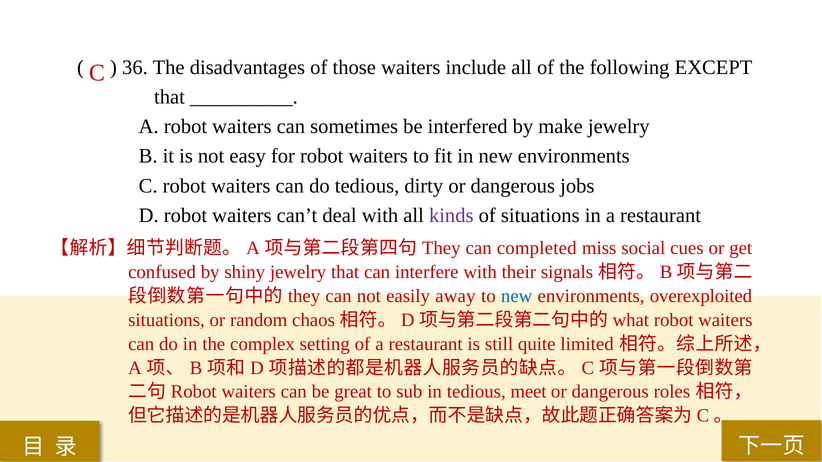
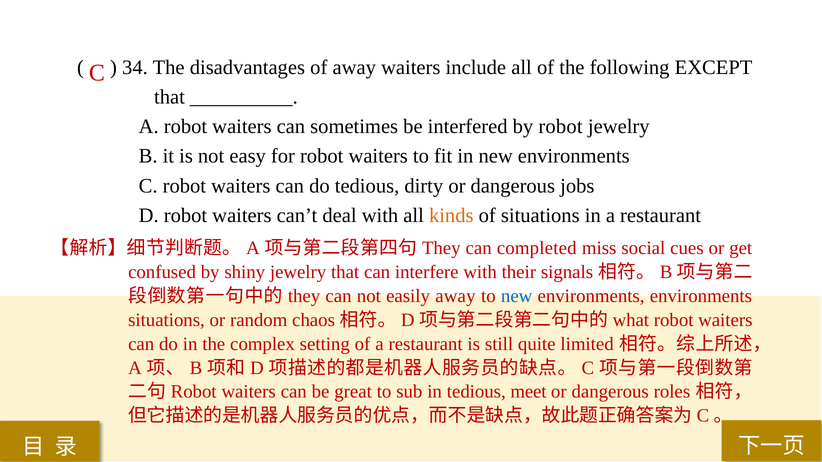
36: 36 -> 34 (135, 68)
of those: those -> away (354, 68)
by make: make -> robot (560, 127)
kinds colour: purple -> orange (451, 215)
environments overexploited: overexploited -> environments (701, 296)
